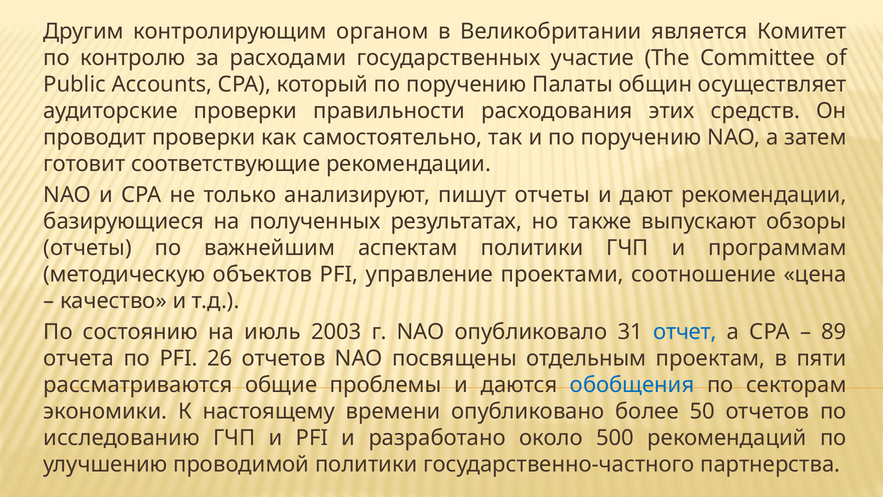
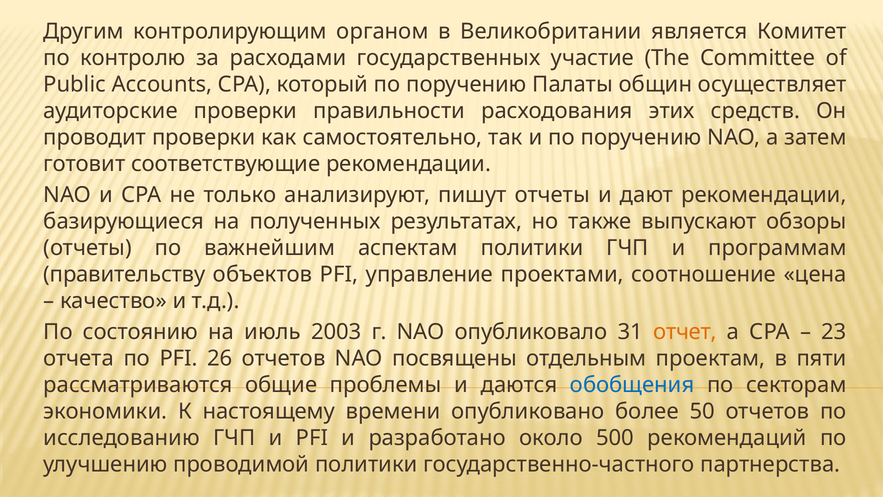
методическую: методическую -> правительству (124, 274)
отчет colour: blue -> orange (685, 332)
89: 89 -> 23 (834, 332)
